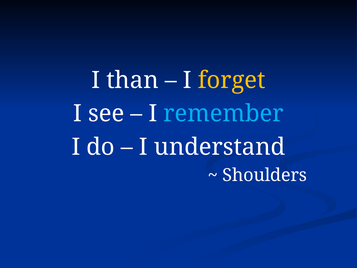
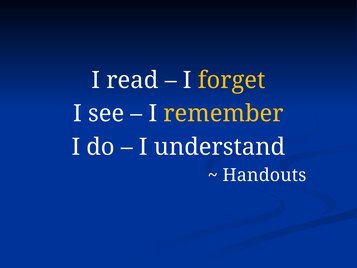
than: than -> read (132, 80)
remember colour: light blue -> yellow (224, 114)
Shoulders: Shoulders -> Handouts (265, 175)
